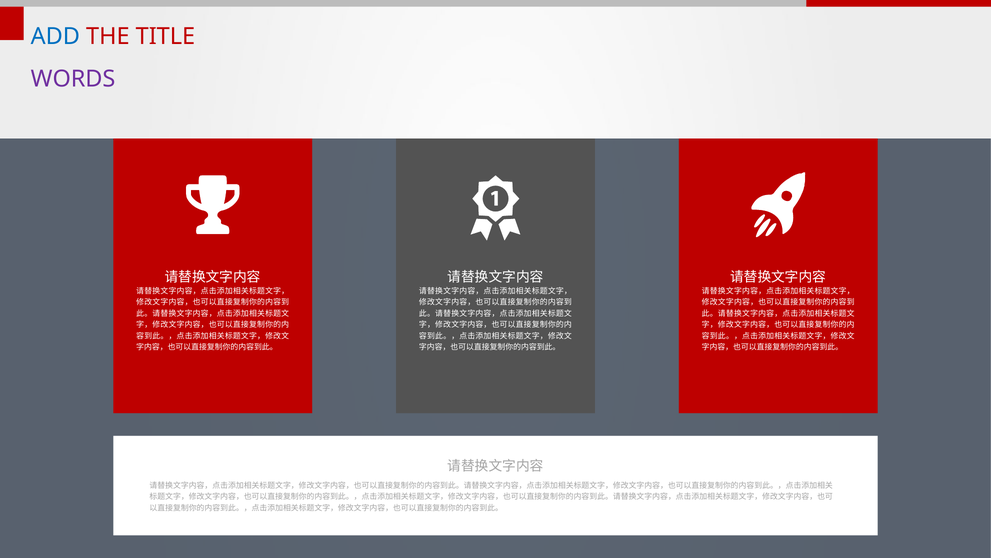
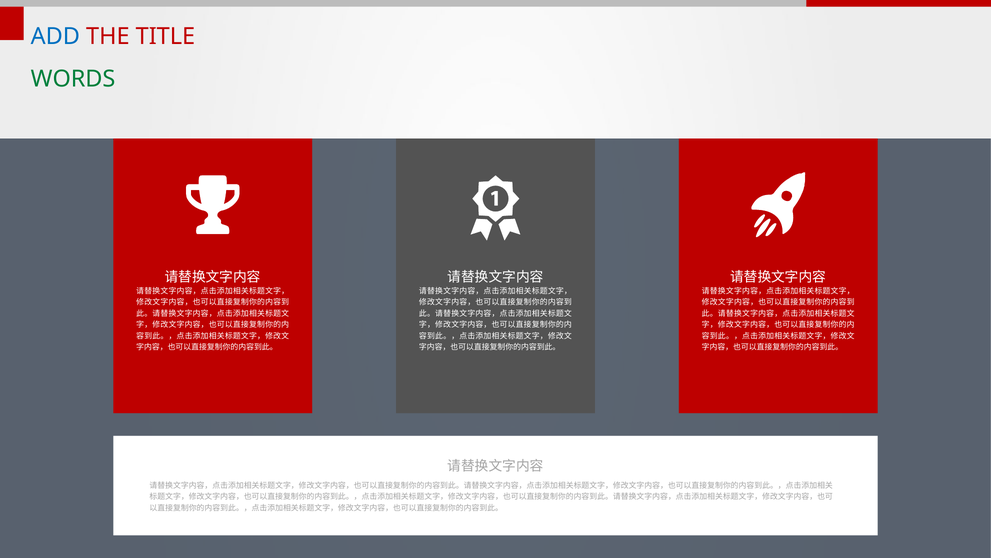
WORDS colour: purple -> green (73, 79)
